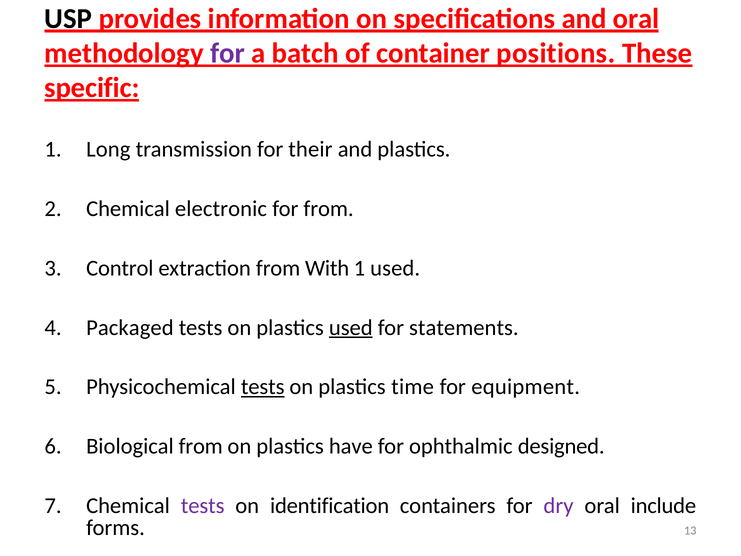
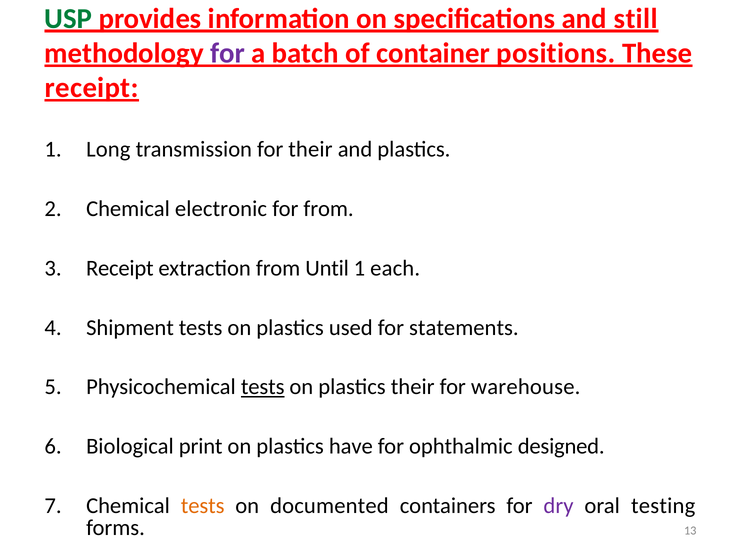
USP colour: black -> green (68, 19)
and oral: oral -> still (636, 19)
specific: specific -> receipt (92, 88)
Control: Control -> Receipt (120, 268)
With: With -> Until (327, 268)
1 used: used -> each (395, 268)
Packaged: Packaged -> Shipment (130, 327)
used underline: present -> none (351, 327)
plastics time: time -> their (413, 387)
equipment: equipment -> warehouse (526, 387)
Biological from: from -> print (201, 446)
tests colour: purple -> orange (203, 506)
identification: identification -> documented (329, 506)
include: include -> testing (663, 506)
